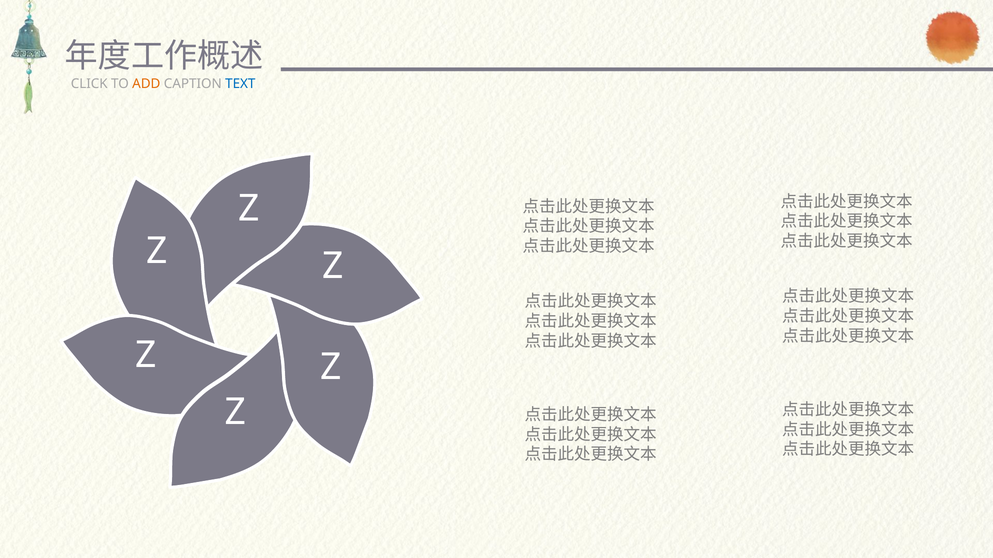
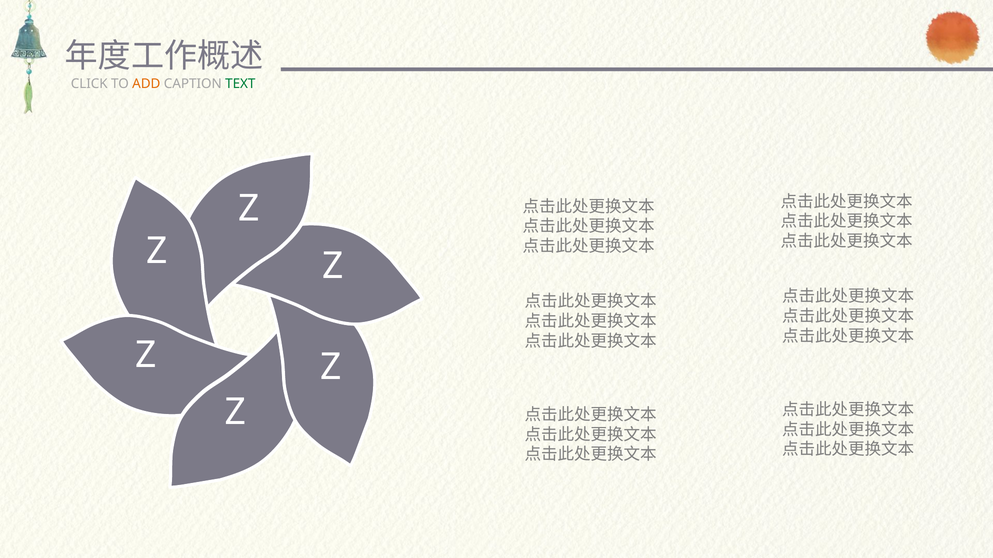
TEXT colour: blue -> green (240, 84)
